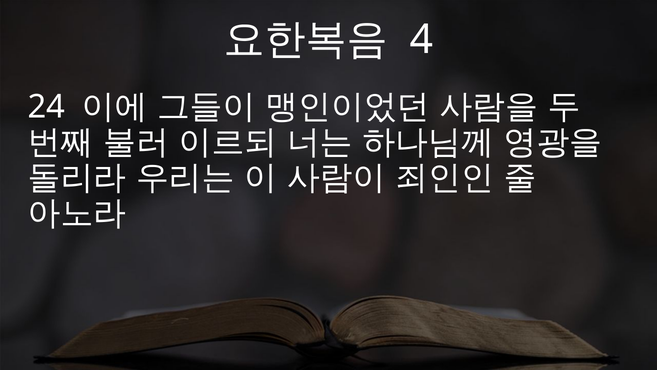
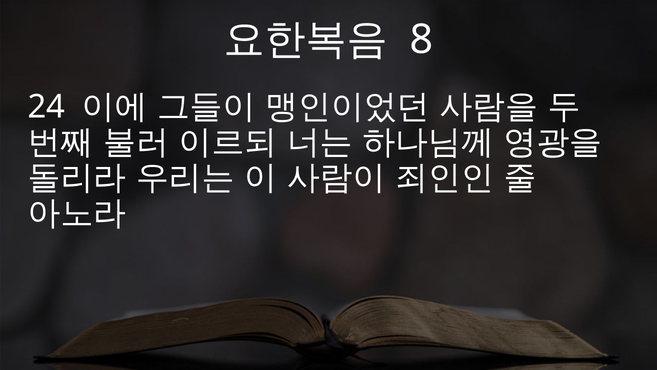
4: 4 -> 8 (422, 40)
